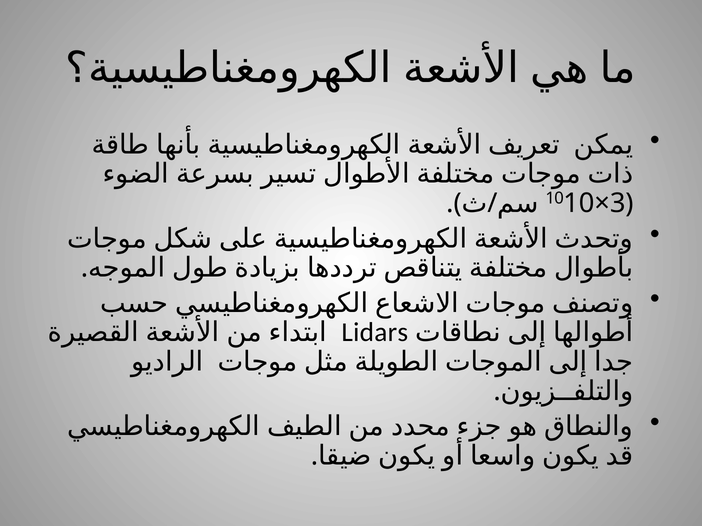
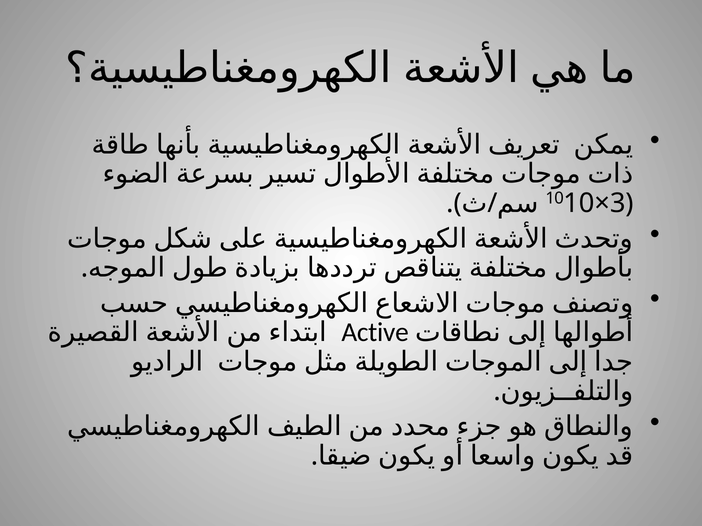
Lidars: Lidars -> Active (375, 333)
